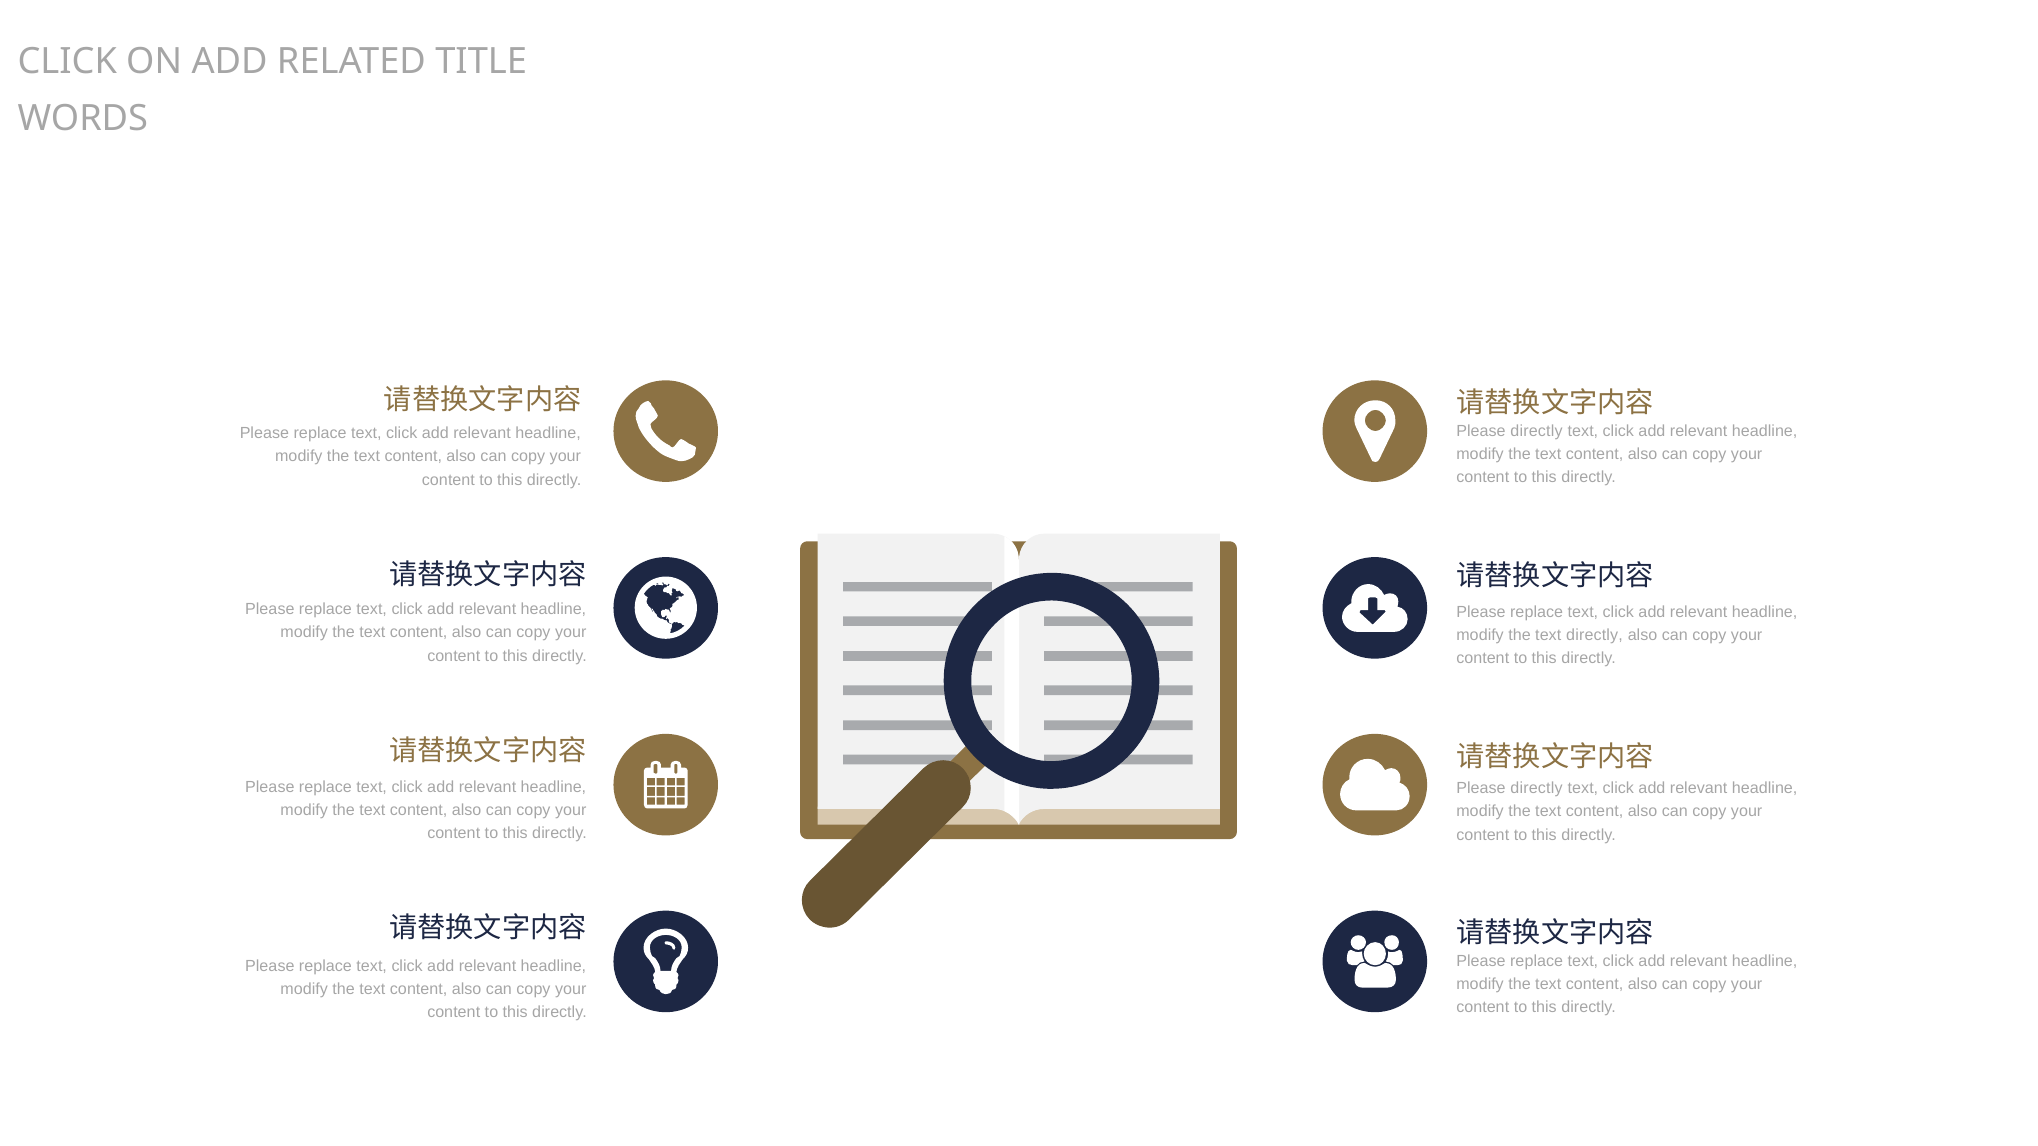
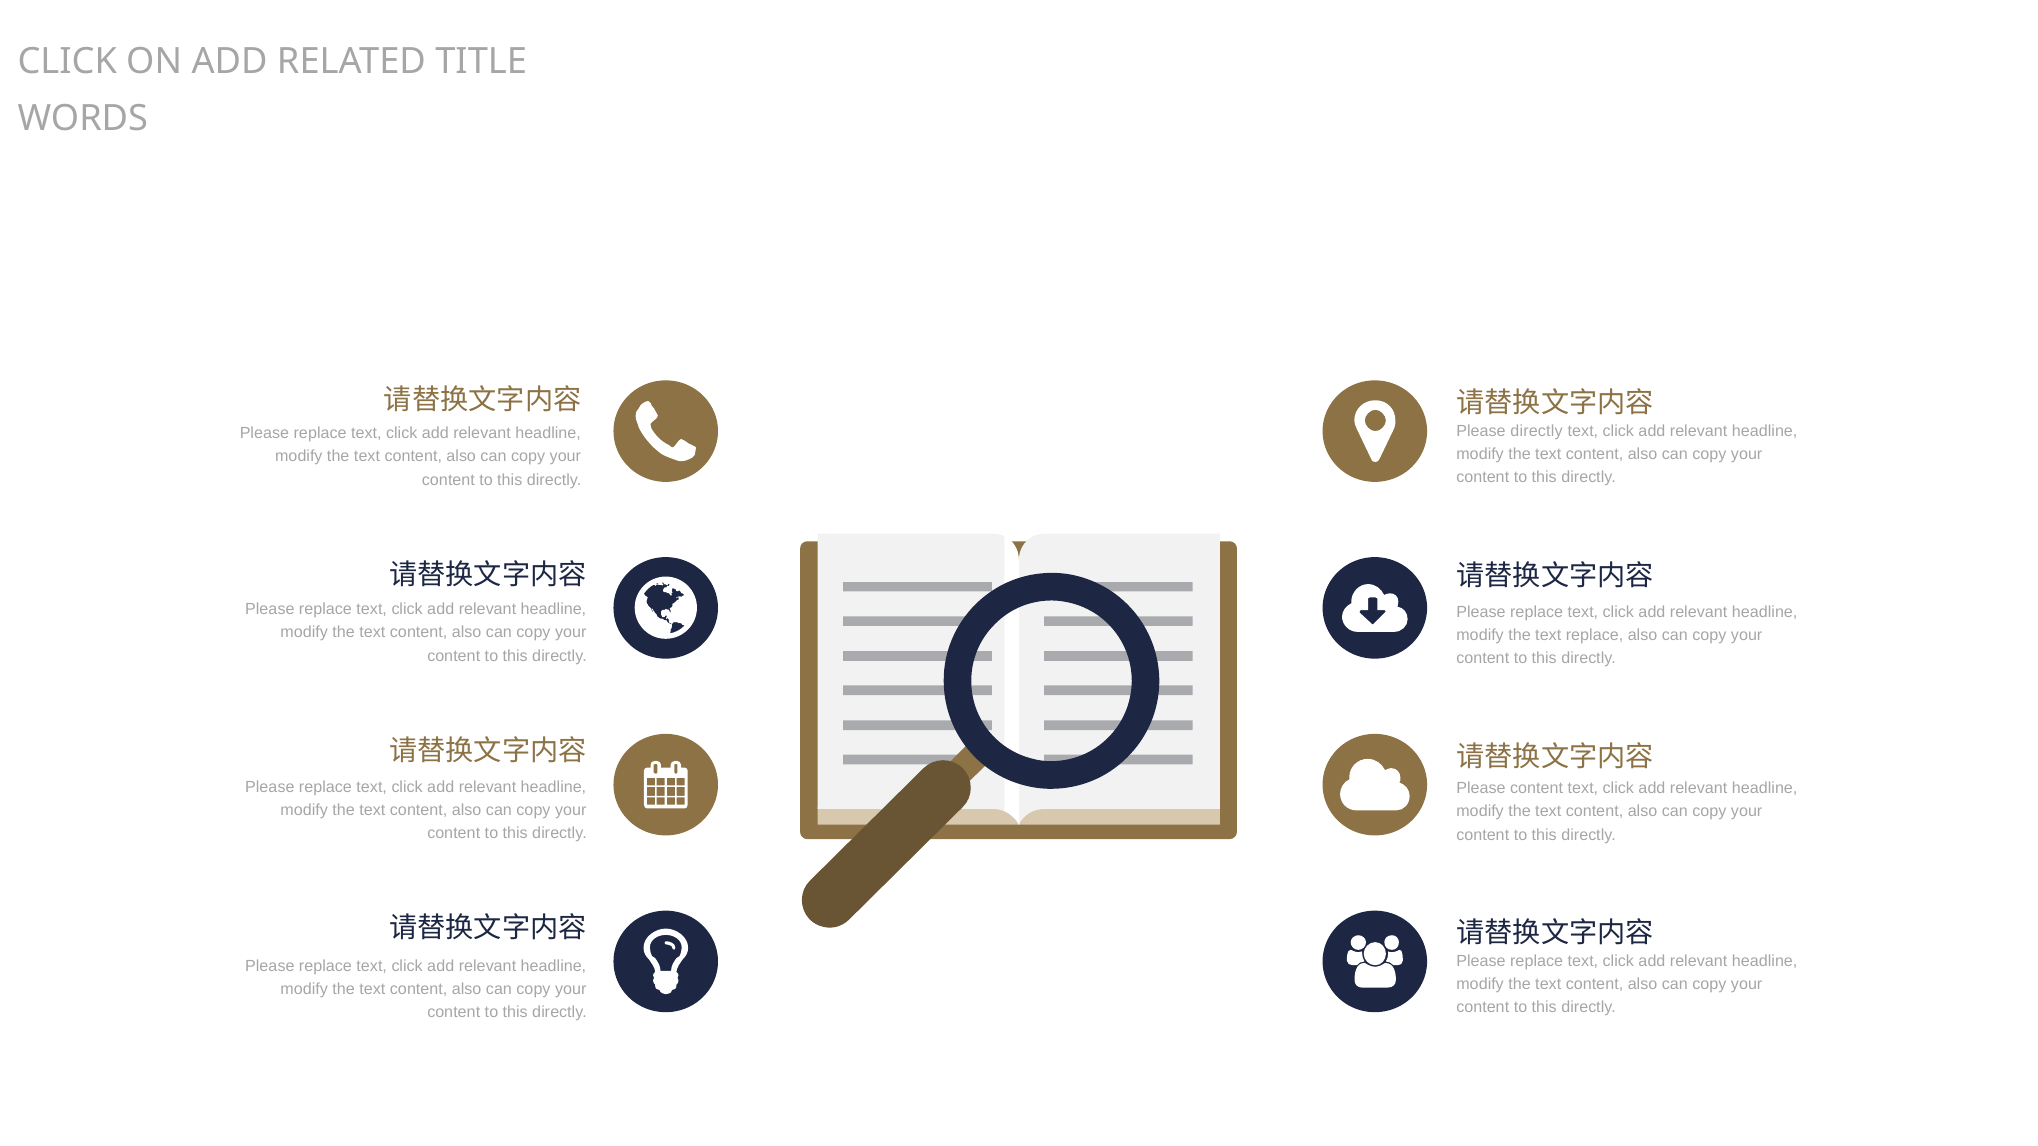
text directly: directly -> replace (1595, 635)
directly: directly -> content (1537, 789)
